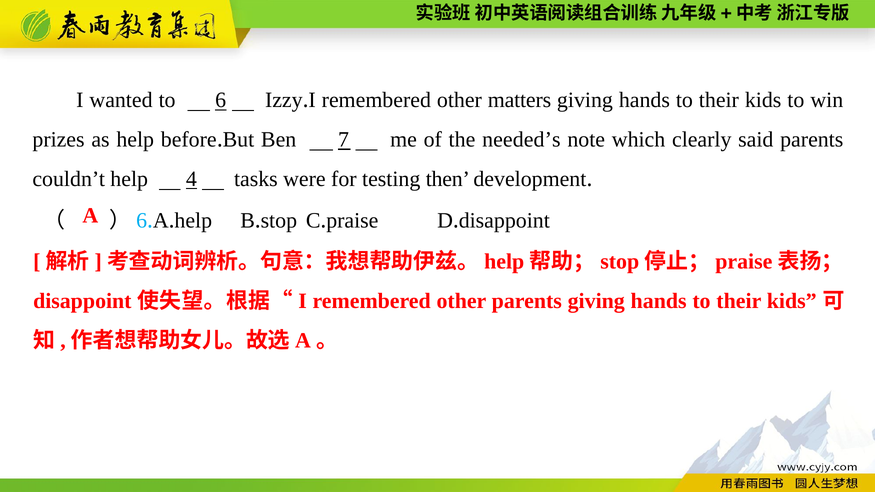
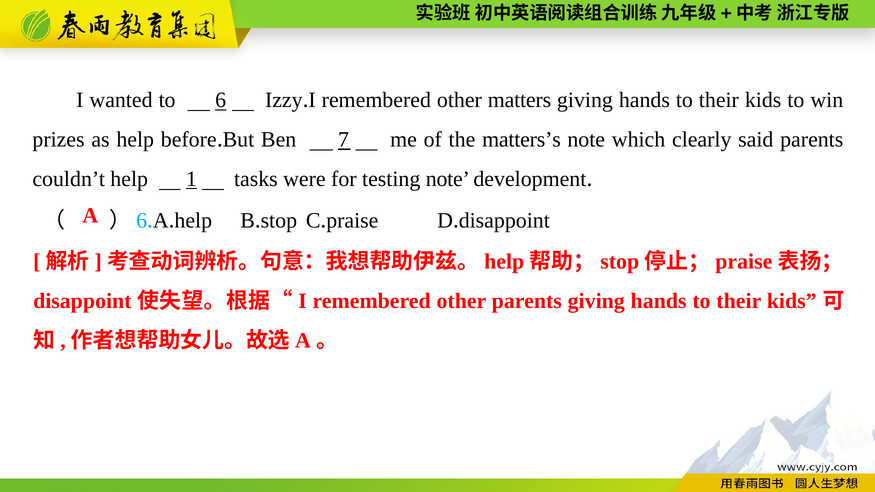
needed’s: needed’s -> matters’s (521, 140)
4: 4 -> 1 (191, 179)
testing then: then -> note (448, 179)
